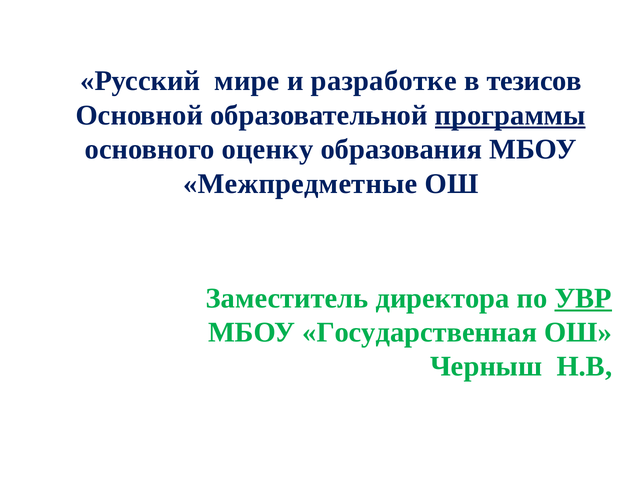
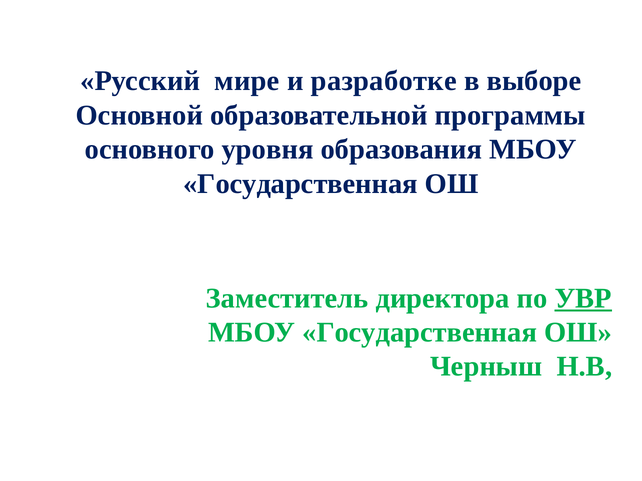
тезисов: тезисов -> выборе (534, 81)
программы underline: present -> none (510, 115)
оценку: оценку -> уровня (268, 150)
Межпредметные: Межпредметные -> Государственная (301, 184)
